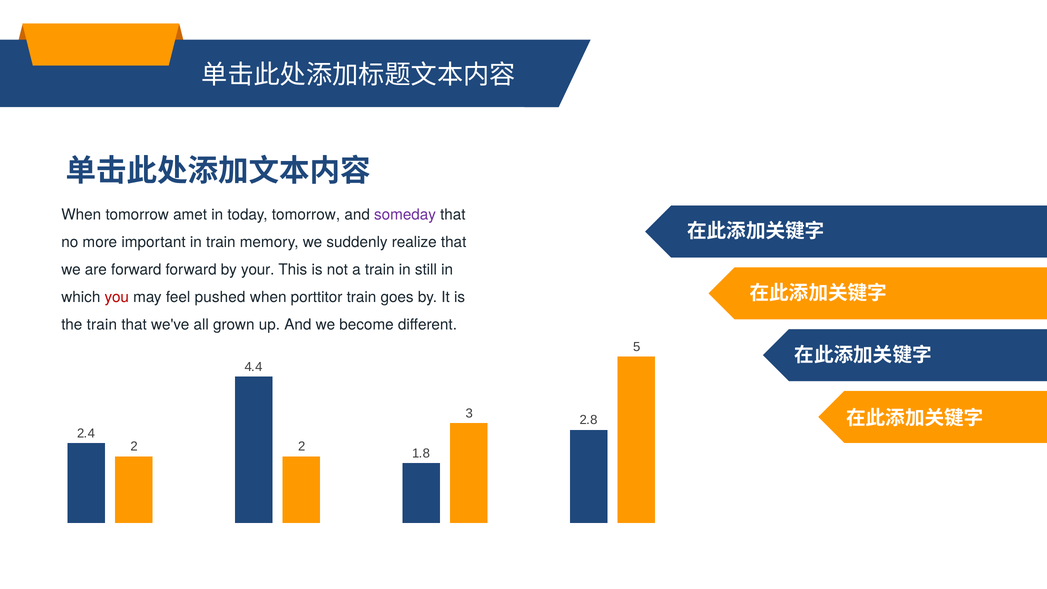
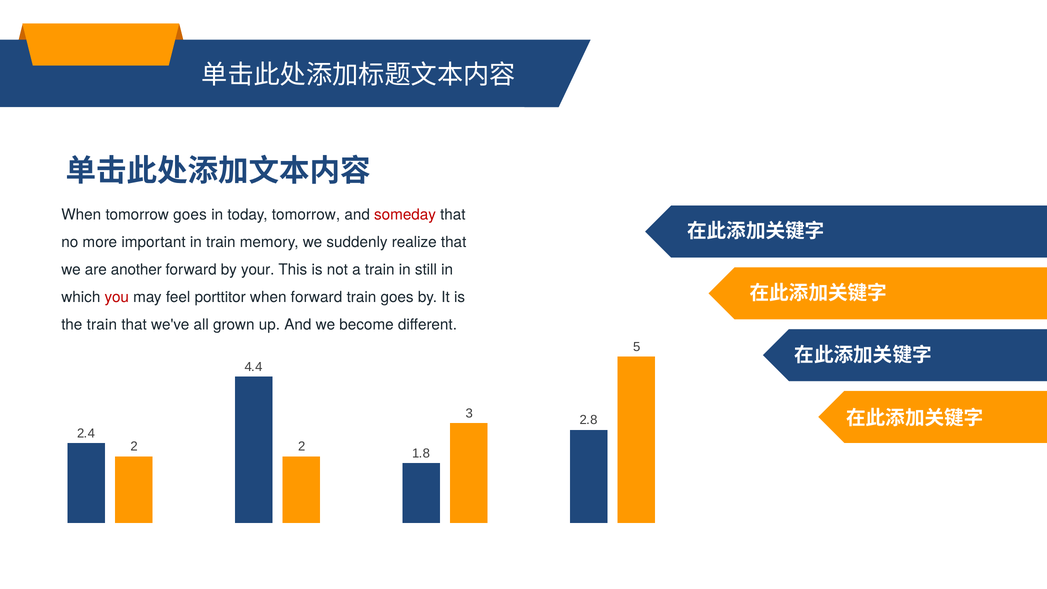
tomorrow amet: amet -> goes (190, 215)
someday colour: purple -> red (405, 215)
are forward: forward -> another (136, 270)
pushed: pushed -> porttitor (220, 297)
when porttitor: porttitor -> forward (317, 297)
